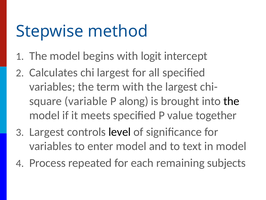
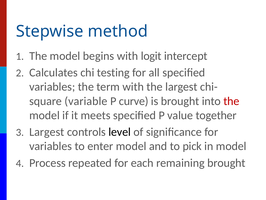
chi largest: largest -> testing (113, 72)
along: along -> curve (134, 101)
the colour: black -> red (231, 101)
text: text -> pick (192, 146)
remaining subjects: subjects -> brought (226, 163)
